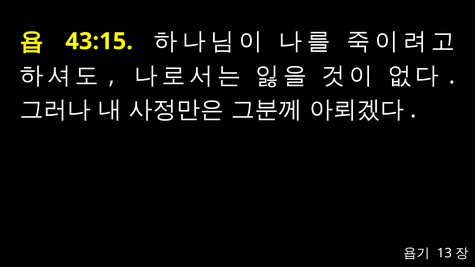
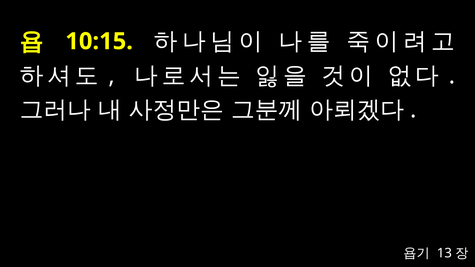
43:15: 43:15 -> 10:15 (99, 41)
